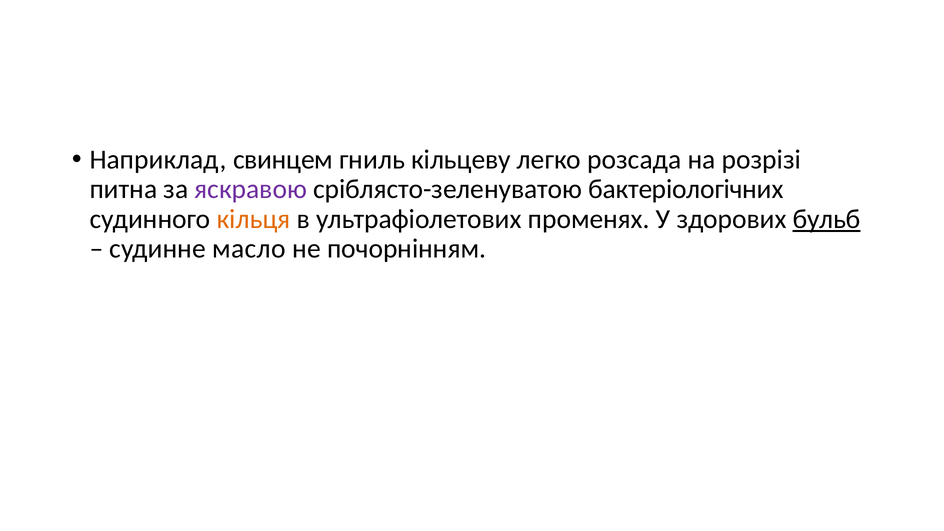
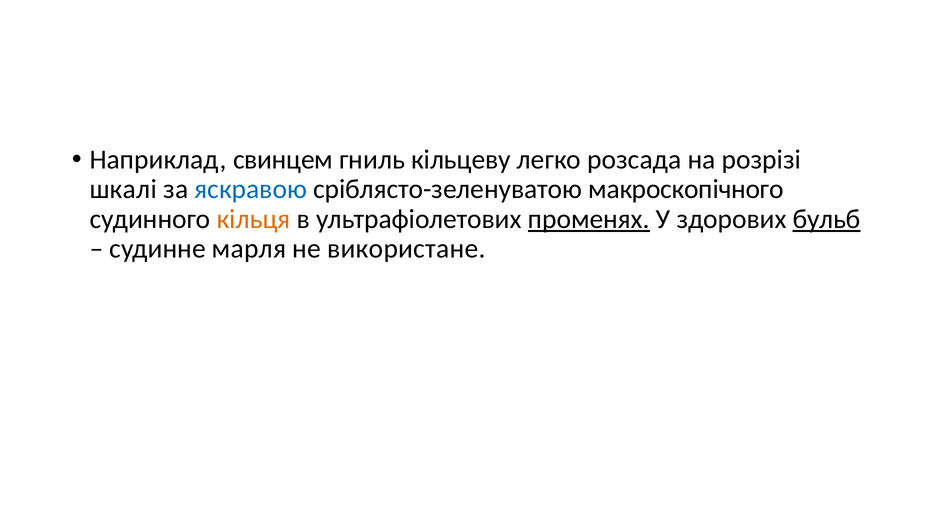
питна: питна -> шкалі (123, 189)
яскравою colour: purple -> blue (251, 189)
бактеріологічних: бактеріологічних -> макроскопічного (686, 189)
променях underline: none -> present (589, 219)
масло: масло -> марля (249, 249)
почорнінням: почорнінням -> використане (406, 249)
